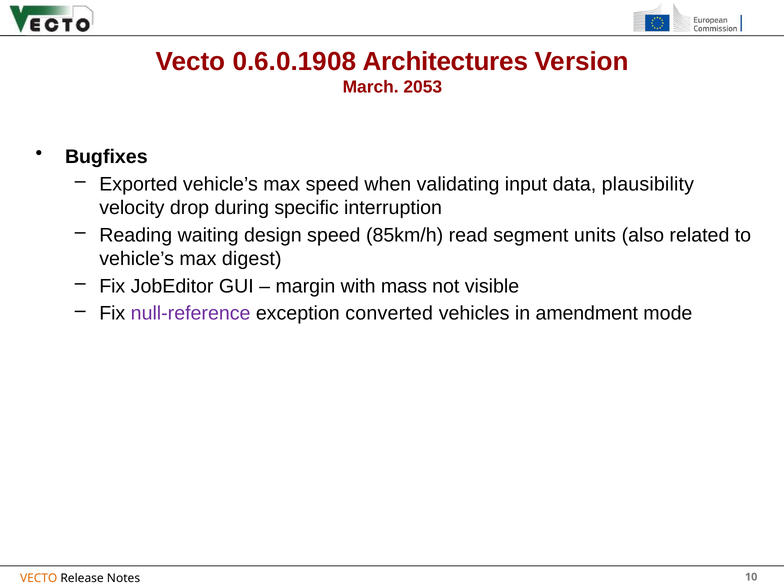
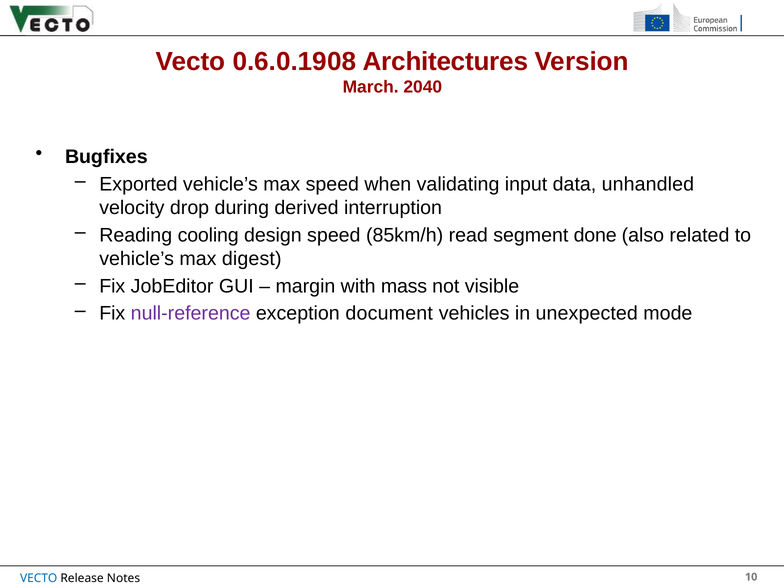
2053: 2053 -> 2040 (423, 87)
plausibility: plausibility -> unhandled (648, 184)
specific: specific -> derived (307, 208)
waiting: waiting -> cooling (208, 235)
units: units -> done (595, 235)
converted: converted -> document (389, 313)
amendment: amendment -> unexpected (587, 313)
VECTO colour: orange -> blue (39, 578)
